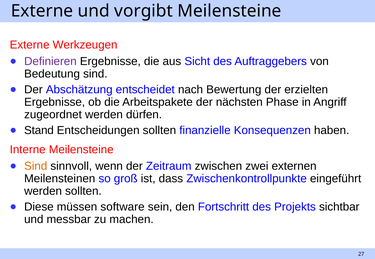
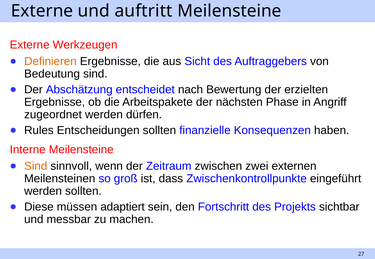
vorgibt: vorgibt -> auftritt (144, 11)
Definieren colour: purple -> orange (50, 61)
Stand: Stand -> Rules (39, 131)
software: software -> adaptiert (123, 207)
